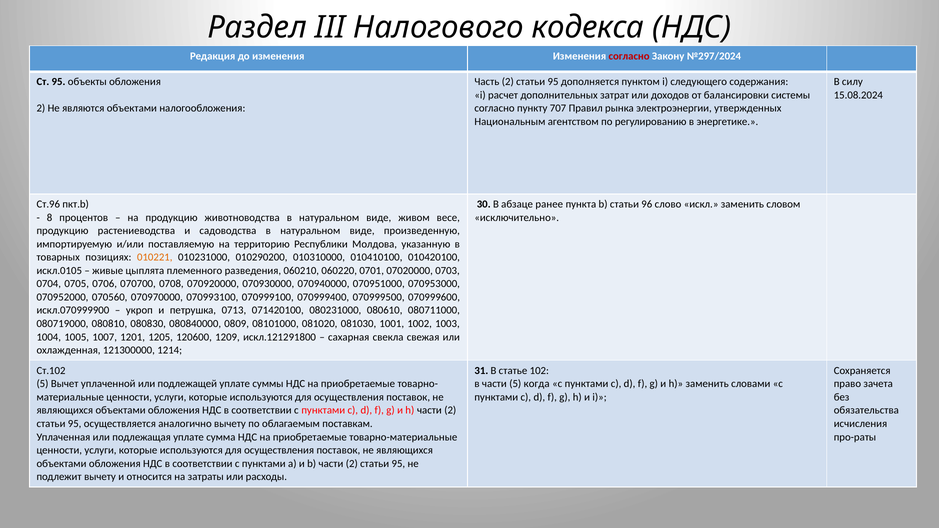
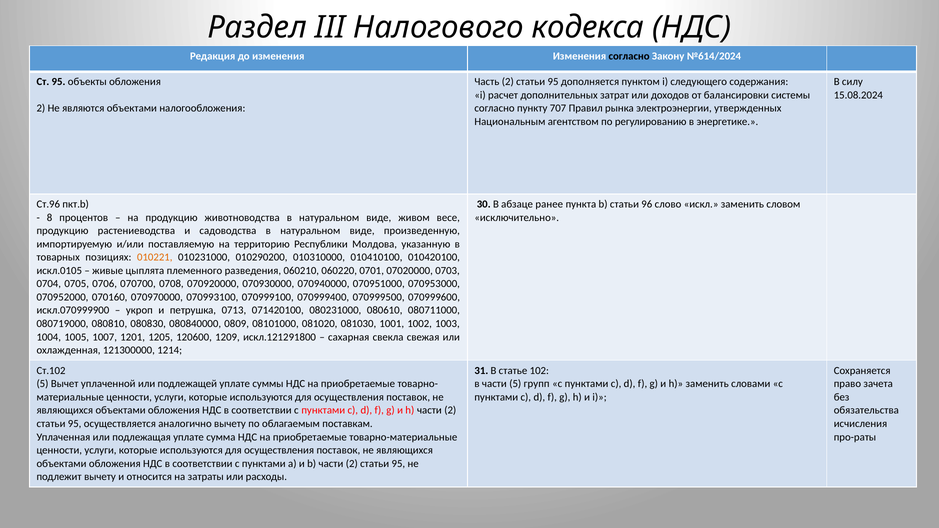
согласно colour: red -> black (629, 56)
№297/2024: №297/2024 -> №614/2024 (714, 56)
070560: 070560 -> 070160 (110, 297)
когда: когда -> групп (537, 384)
